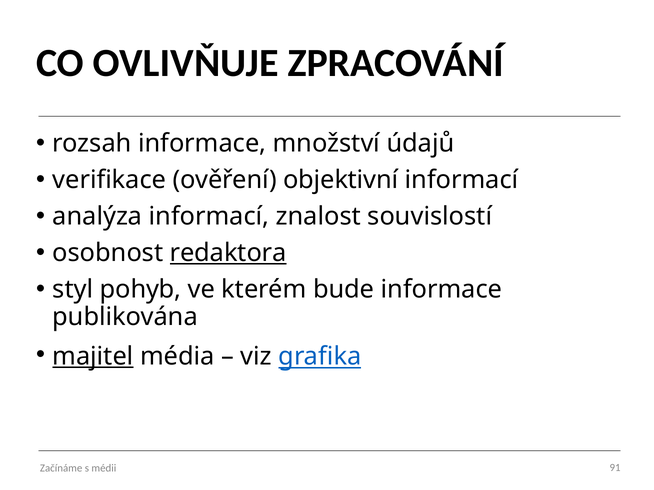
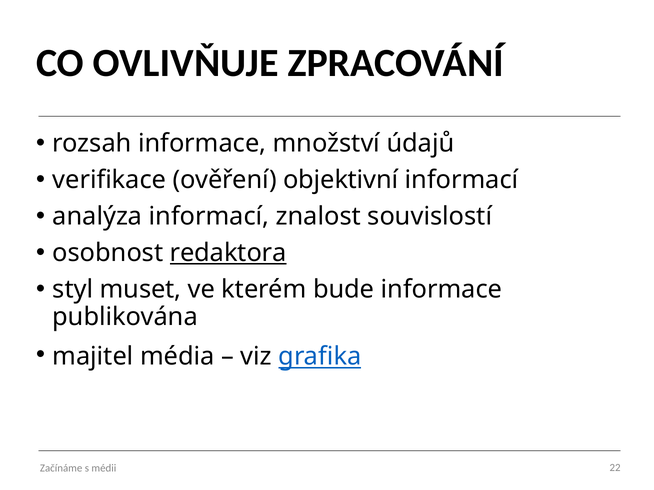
pohyb: pohyb -> muset (140, 290)
majitel underline: present -> none (93, 357)
91: 91 -> 22 (615, 468)
